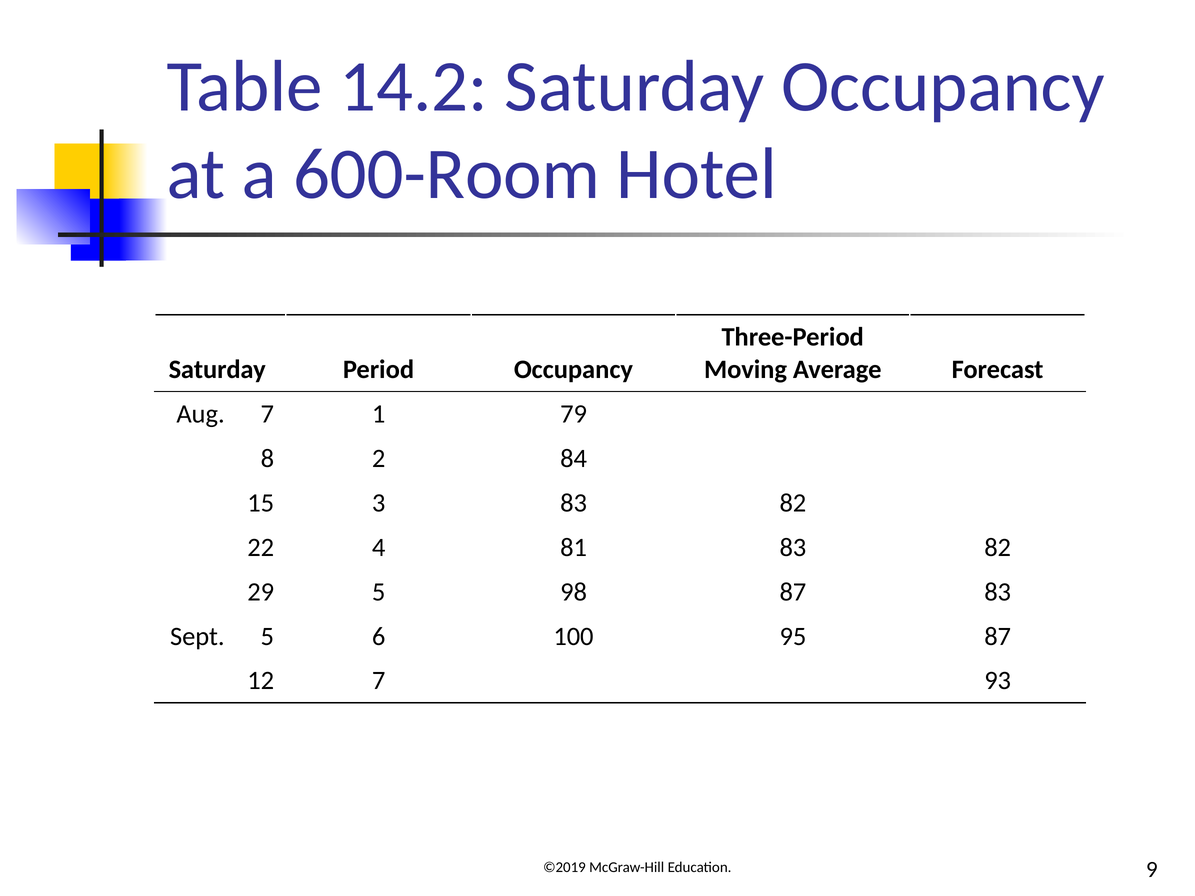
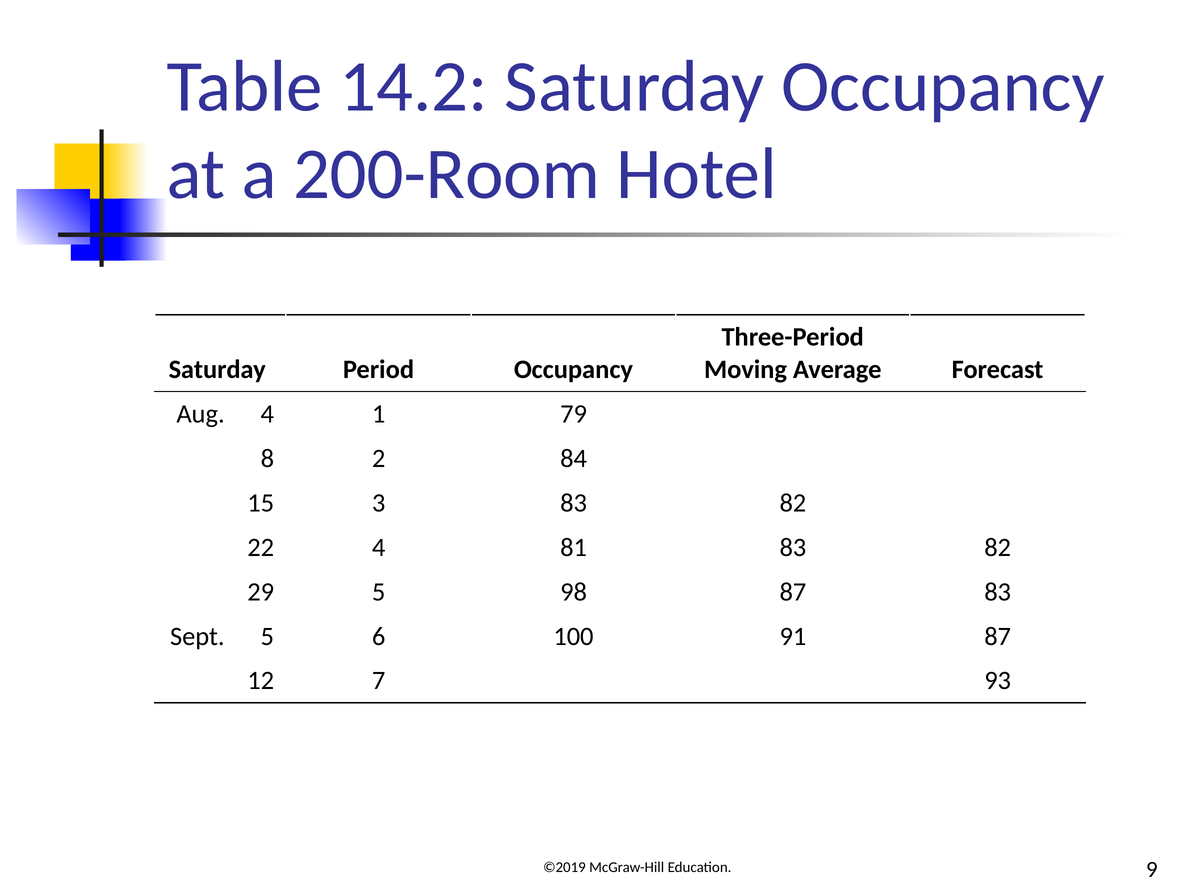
600-Room: 600-Room -> 200-Room (447, 174)
Aug 7: 7 -> 4 (267, 414)
95: 95 -> 91 (793, 636)
